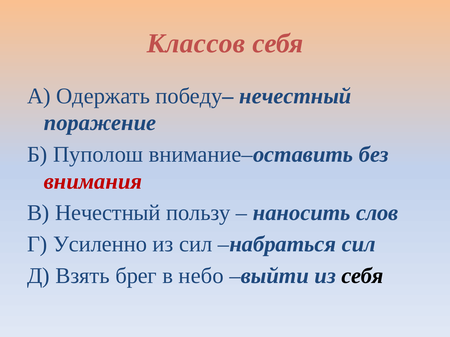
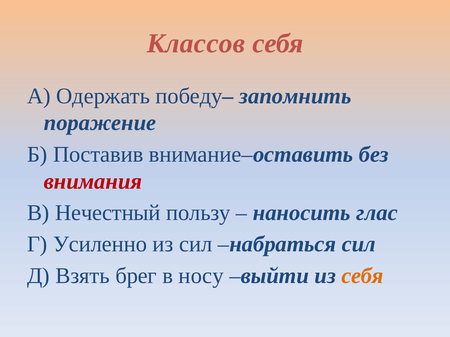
победу– нечестный: нечестный -> запомнить (295, 96)
Пуполош: Пуполош -> Поставив (98, 155)
слов: слов -> глас (377, 213)
небо: небо -> носу (201, 276)
себя colour: black -> orange (362, 276)
